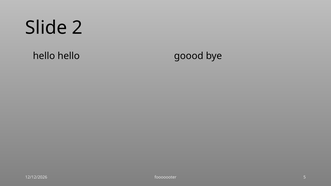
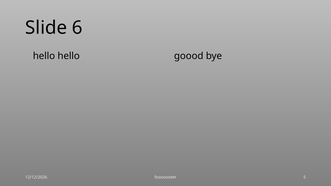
2: 2 -> 6 (77, 28)
